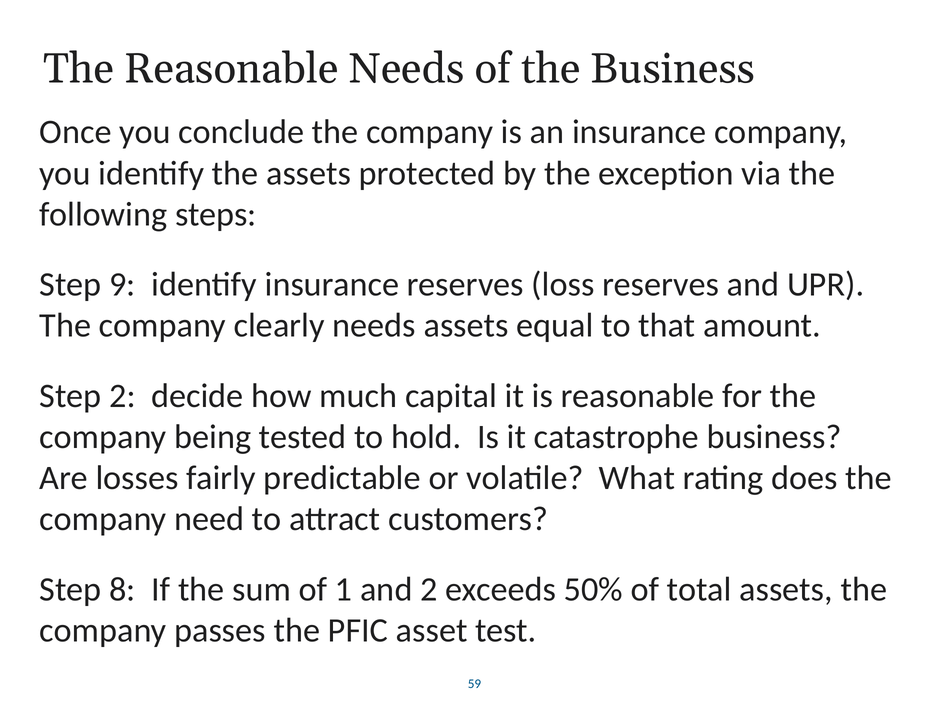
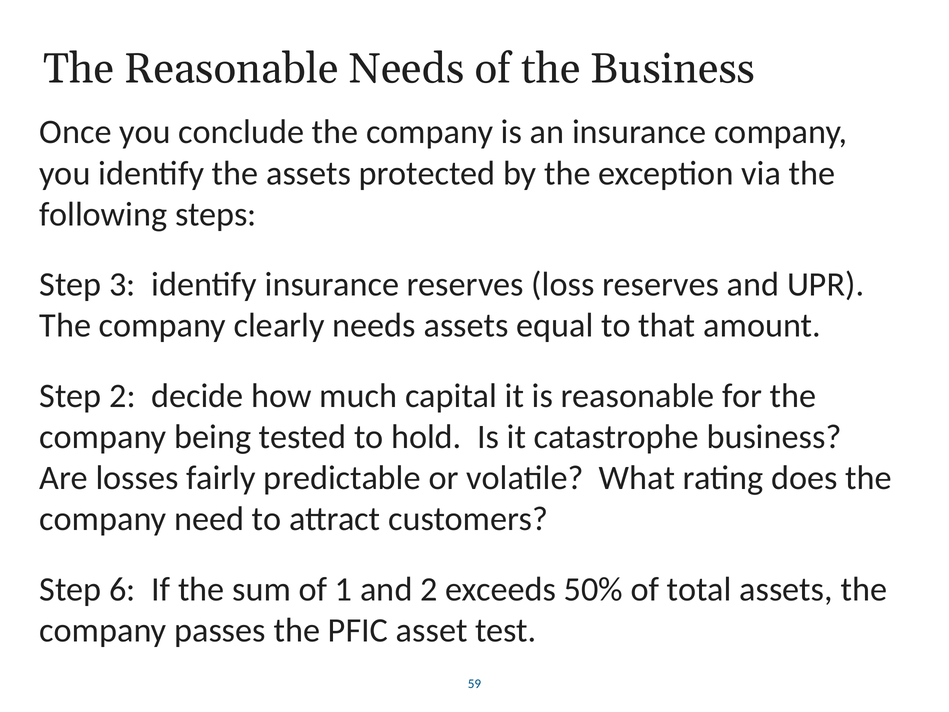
9: 9 -> 3 (122, 284)
8: 8 -> 6 (122, 589)
